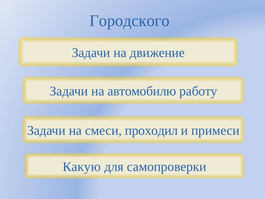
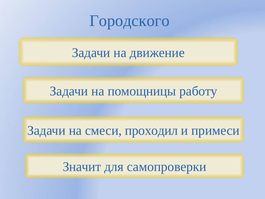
автомобилю: автомобилю -> помощницы (142, 91)
Какую: Какую -> Значит (82, 167)
